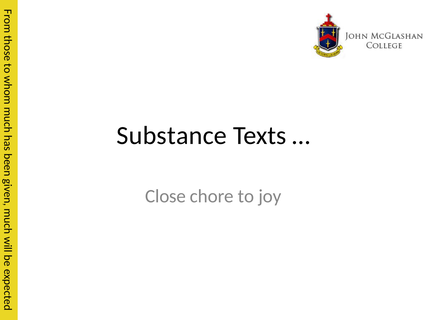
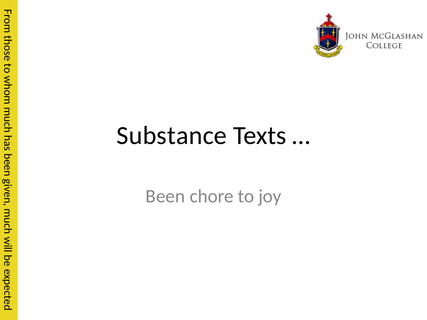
Close: Close -> Been (165, 196)
